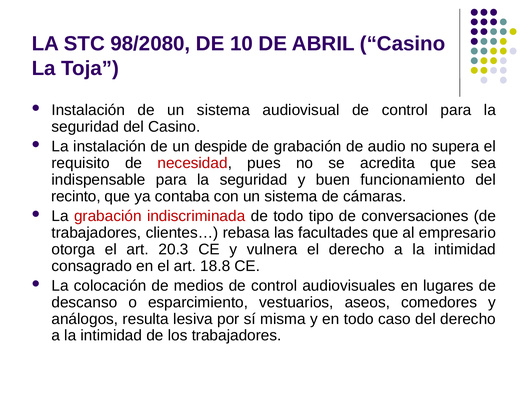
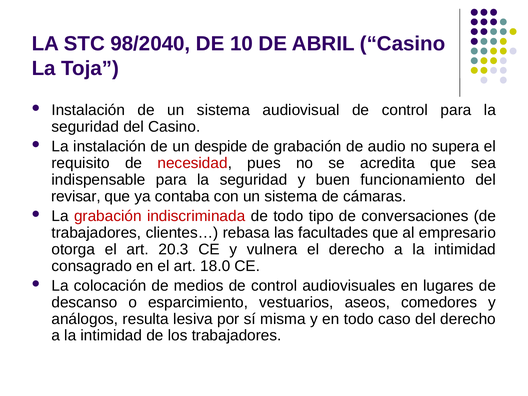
98/2080: 98/2080 -> 98/2040 (150, 44)
recinto: recinto -> revisar (76, 196)
18.8: 18.8 -> 18.0 (215, 266)
